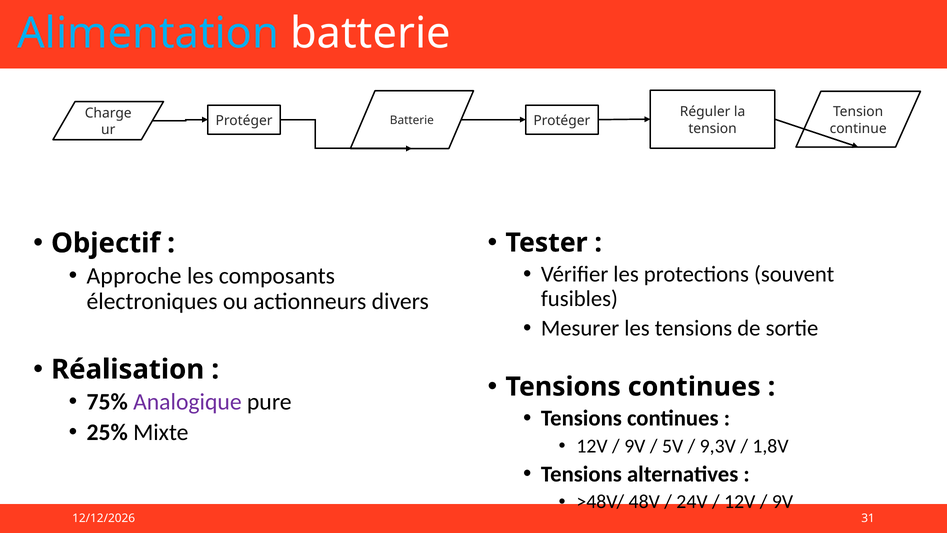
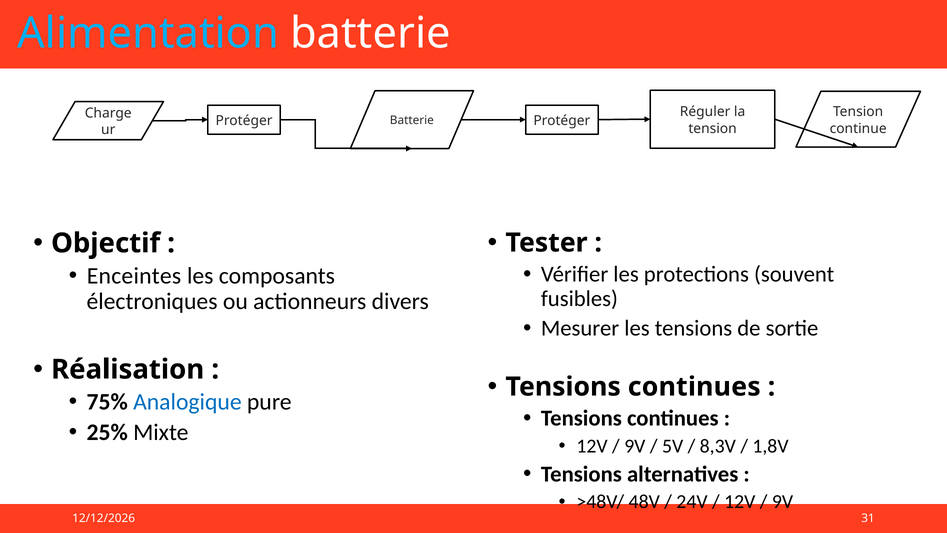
Approche: Approche -> Enceintes (134, 276)
Analogique colour: purple -> blue (187, 402)
9,3V: 9,3V -> 8,3V (718, 446)
